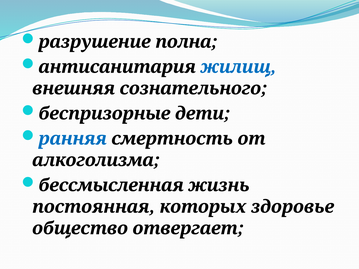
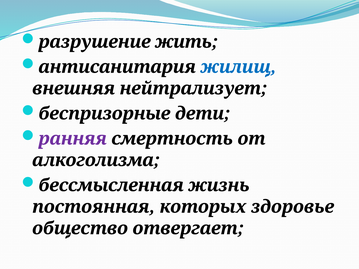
полна: полна -> жить (187, 42)
сознательного: сознательного -> нейтрализует (194, 89)
ранняя colour: blue -> purple (73, 139)
